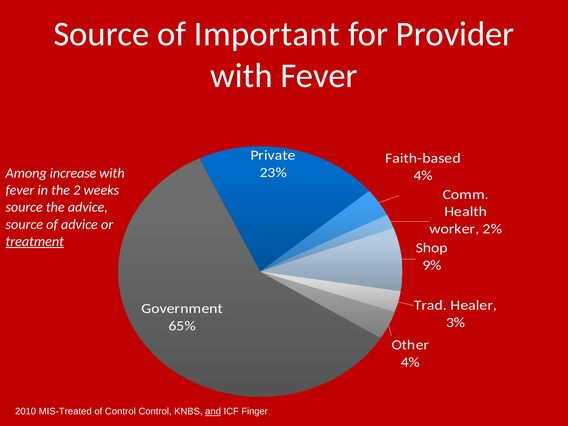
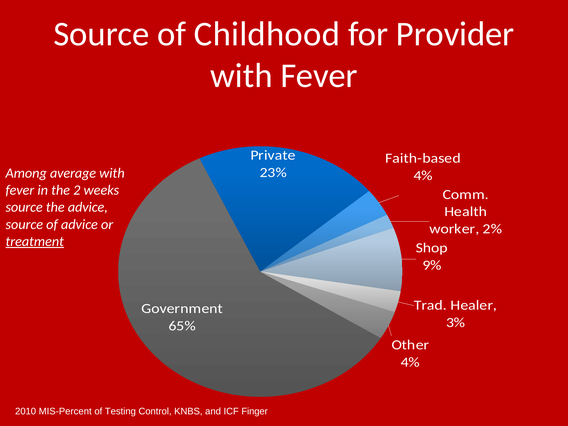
Important: Important -> Childhood (267, 34)
increase: increase -> average (73, 173)
MIS-Treated: MIS-Treated -> MIS-Percent (65, 412)
of Control: Control -> Testing (120, 412)
and underline: present -> none (213, 412)
